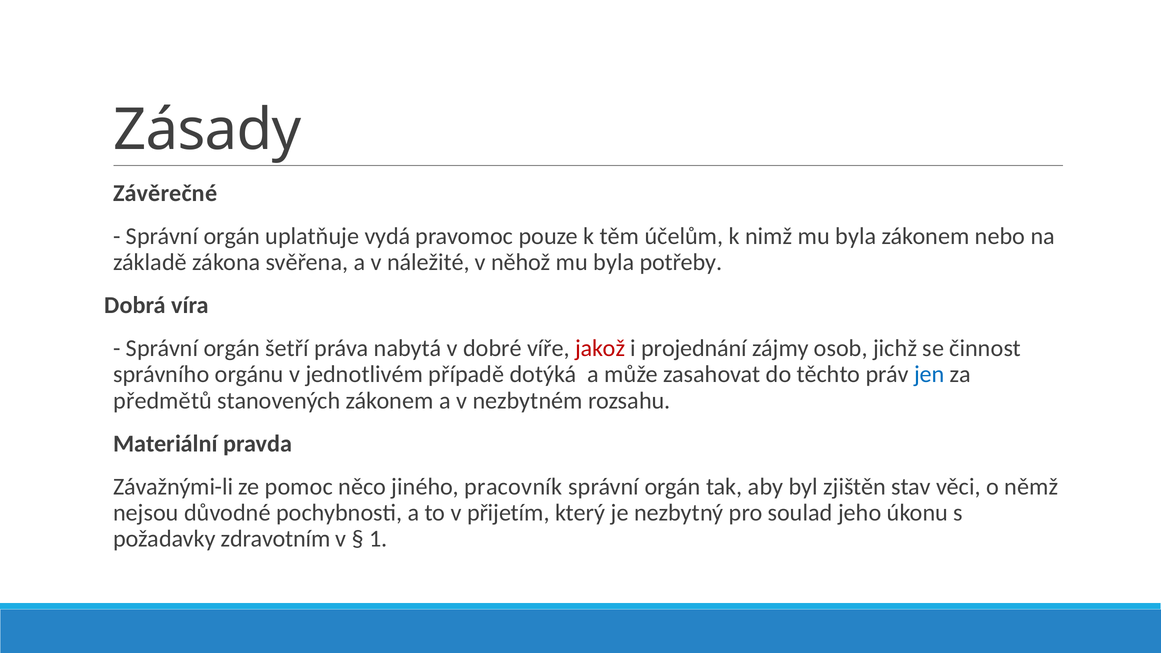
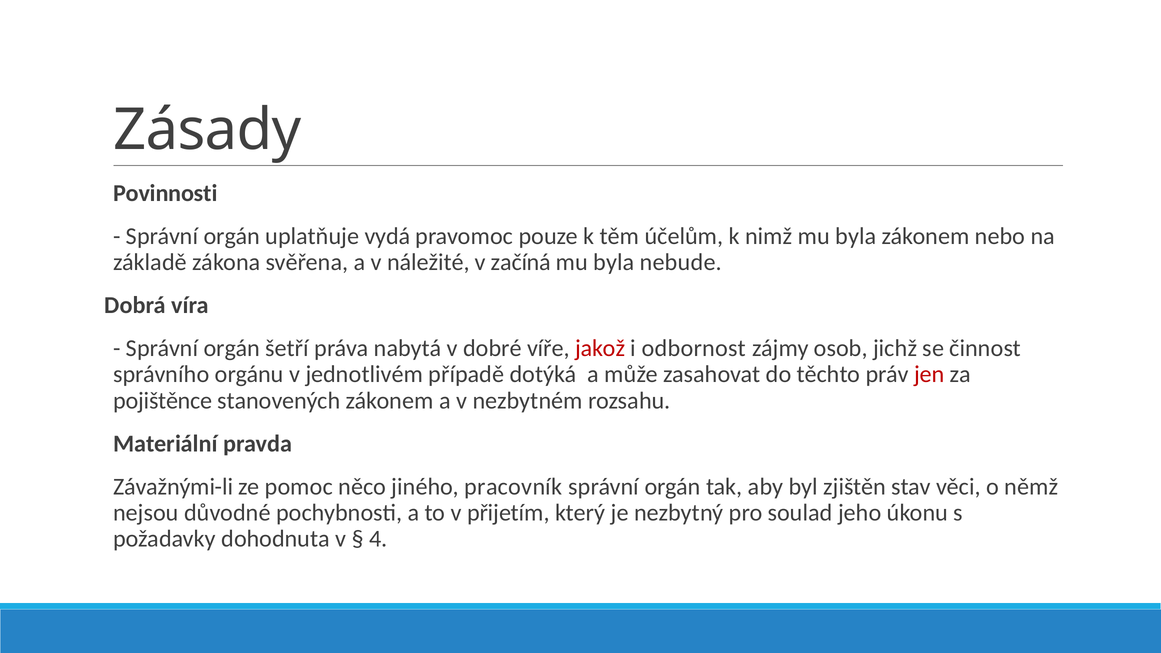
Závěrečné: Závěrečné -> Povinnosti (165, 193)
něhož: něhož -> začíná (521, 262)
potřeby: potřeby -> nebude (681, 262)
projednání: projednání -> odbornost (694, 348)
jen colour: blue -> red (929, 374)
předmětů: předmětů -> pojištěnce (163, 401)
zdravotním: zdravotním -> dohodnuta (276, 539)
1: 1 -> 4 (378, 539)
